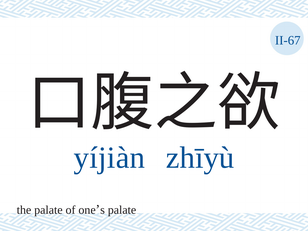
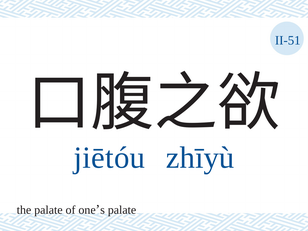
II-67: II-67 -> II-51 (288, 40)
yíjiàn: yíjiàn -> jiētóu (109, 158)
